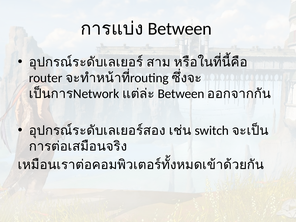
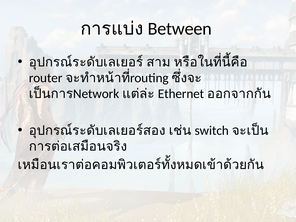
Between: Between -> Ethernet (181, 94)
